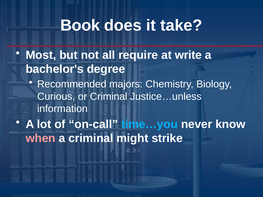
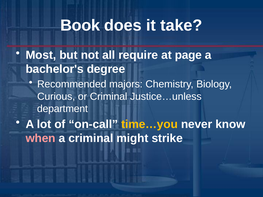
write: write -> page (188, 55)
information: information -> department (62, 109)
time…you colour: light blue -> yellow (150, 124)
